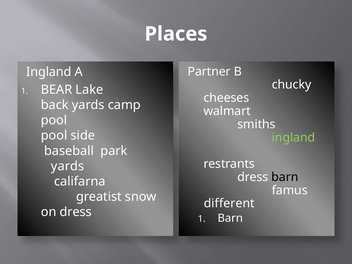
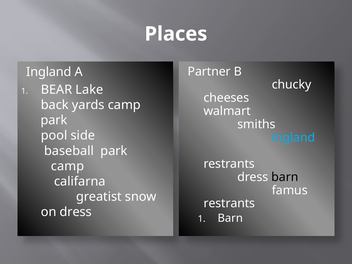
pool: pool -> park (54, 120)
ingland colour: light green -> light blue (293, 137)
yards: yards -> camp (68, 166)
different: different -> restrants (229, 203)
